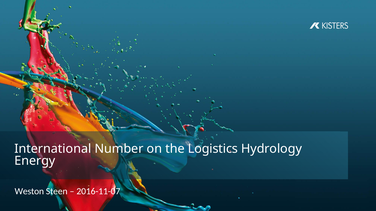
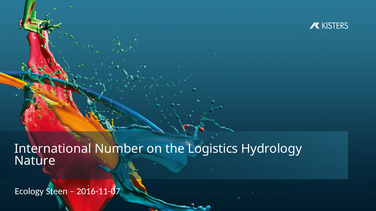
Energy: Energy -> Nature (35, 161)
Weston: Weston -> Ecology (29, 192)
